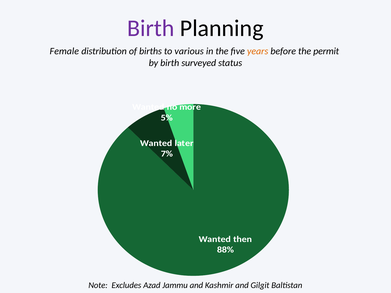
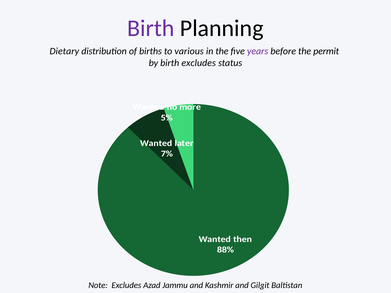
Female: Female -> Dietary (64, 51)
years colour: orange -> purple (258, 51)
birth surveyed: surveyed -> excludes (199, 63)
